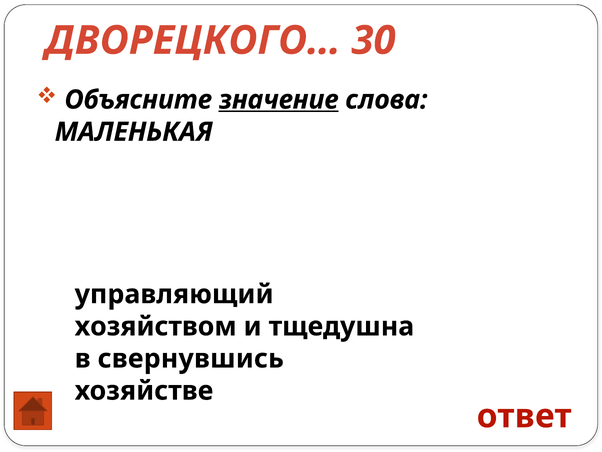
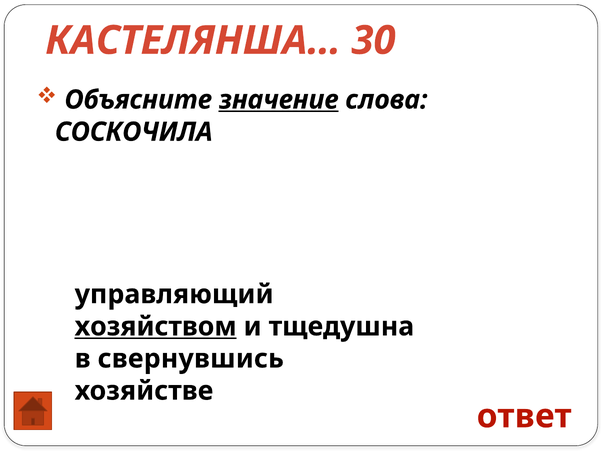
ДВОРЕЦКОГО…: ДВОРЕЦКОГО… -> КАСТЕЛЯНША… (193, 41)
МАЛЕНЬКАЯ: МАЛЕНЬКАЯ -> СОСКОЧИЛА (134, 132)
хозяйством underline: none -> present (156, 326)
